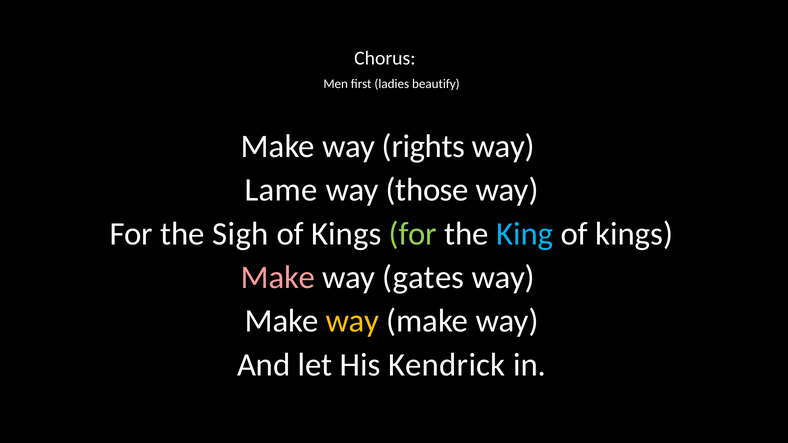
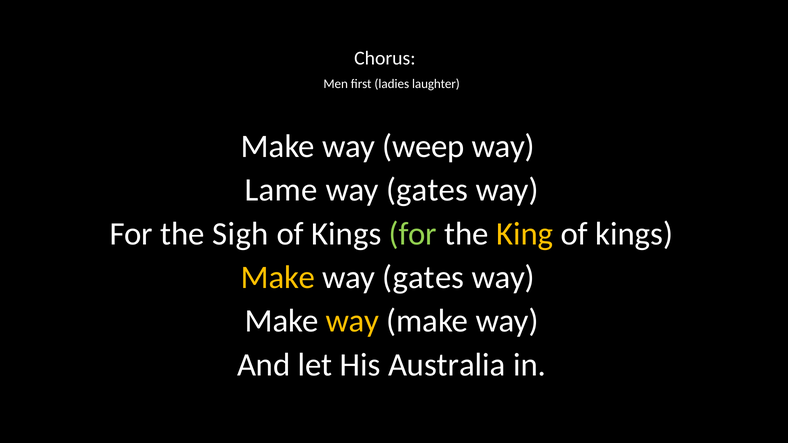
beautify: beautify -> laughter (436, 84)
rights: rights -> weep (424, 147)
those: those -> gates (427, 190)
King colour: light blue -> yellow (525, 234)
Make colour: pink -> yellow (278, 278)
Kendrick: Kendrick -> Australia (447, 365)
